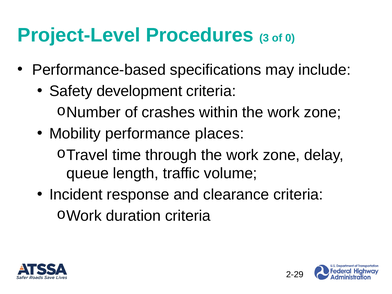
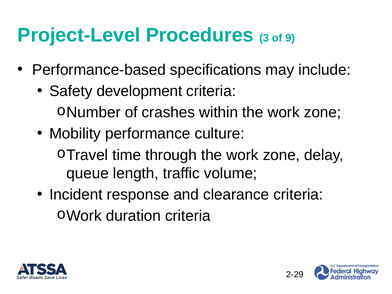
0: 0 -> 9 (290, 38)
places: places -> culture (220, 134)
